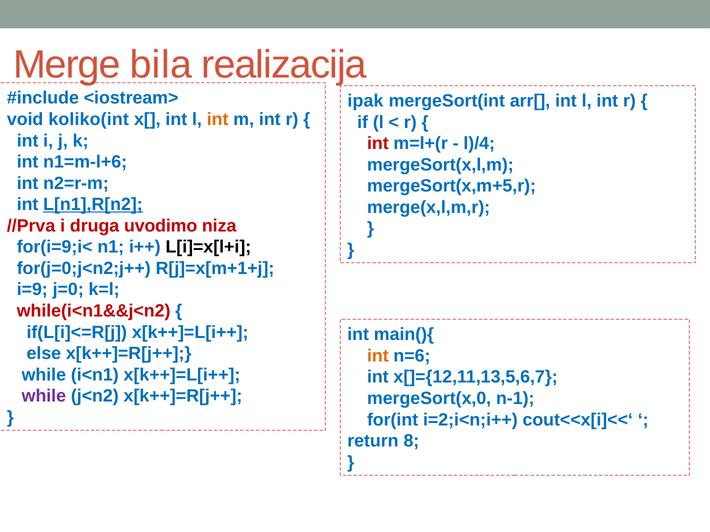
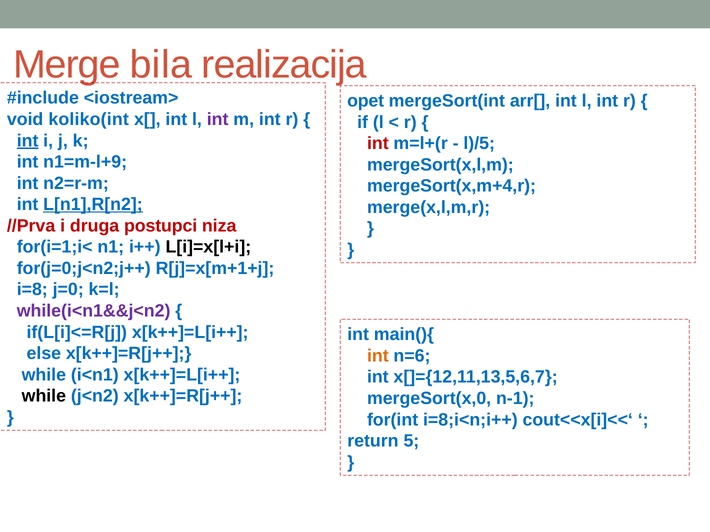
ipak: ipak -> opet (366, 101)
int colour: orange -> purple (218, 119)
int underline: none -> present (28, 141)
l)/4: l)/4 -> l)/5 (479, 144)
n1=m-l+6: n1=m-l+6 -> n1=m-l+9 (85, 162)
mergeSort(x,m+5,r: mergeSort(x,m+5,r -> mergeSort(x,m+4,r (452, 186)
uvodimo: uvodimo -> postupci (161, 226)
for(i=9;i<: for(i=9;i< -> for(i=1;i< (55, 247)
i=9: i=9 -> i=8 (32, 290)
while(i<n1&&j<n2 colour: red -> purple (94, 311)
while colour: purple -> black (44, 396)
i=2;i<n;i++: i=2;i<n;i++ -> i=8;i<n;i++ (470, 420)
8: 8 -> 5 (411, 441)
